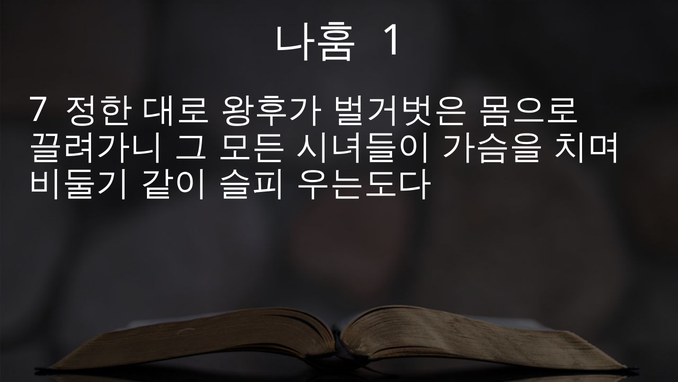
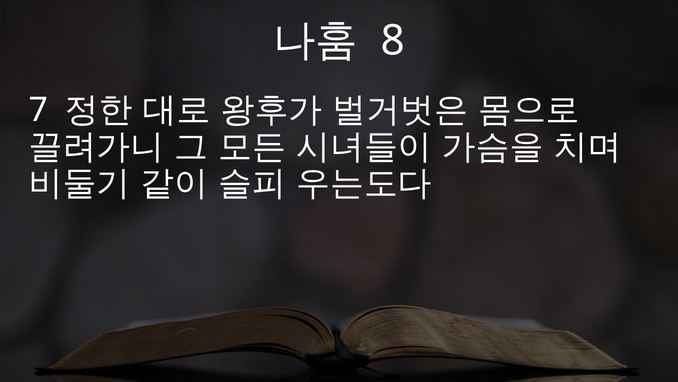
1: 1 -> 8 (393, 41)
